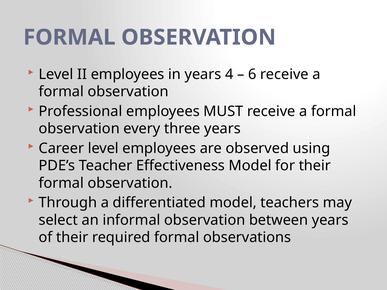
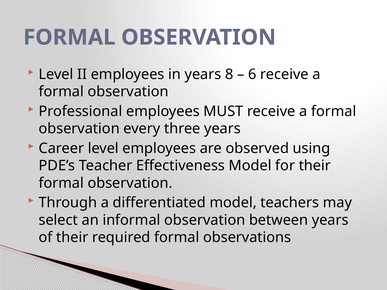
4: 4 -> 8 (229, 74)
